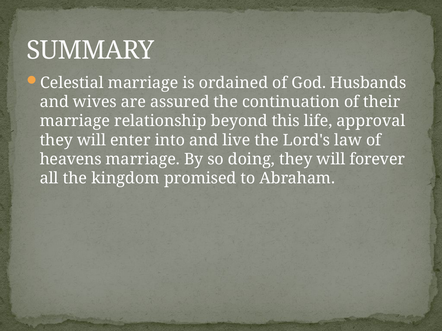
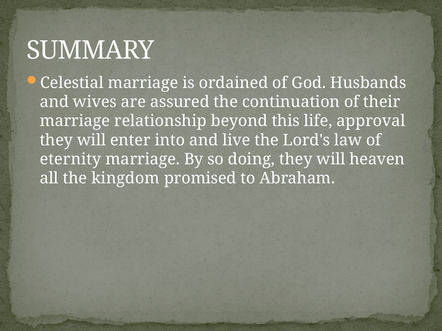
heavens: heavens -> eternity (71, 159)
forever: forever -> heaven (377, 159)
